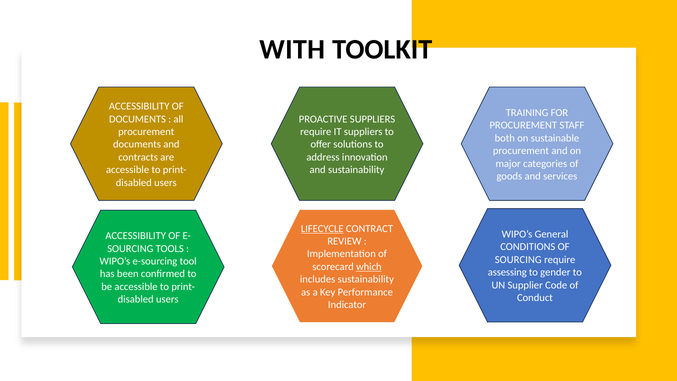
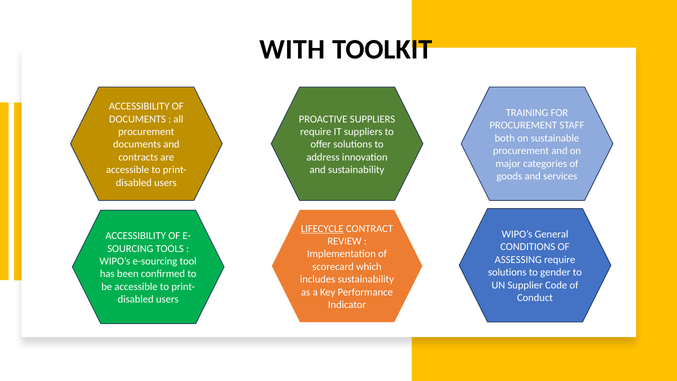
SOURCING: SOURCING -> ASSESSING (518, 260)
which underline: present -> none (369, 267)
assessing: assessing -> solutions (507, 272)
